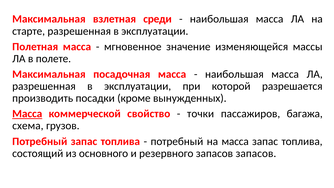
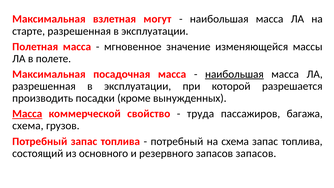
среди: среди -> могут (157, 19)
наибольшая underline: none -> present (234, 74)
точки: точки -> труда (201, 114)
на масса: масса -> схема (235, 141)
